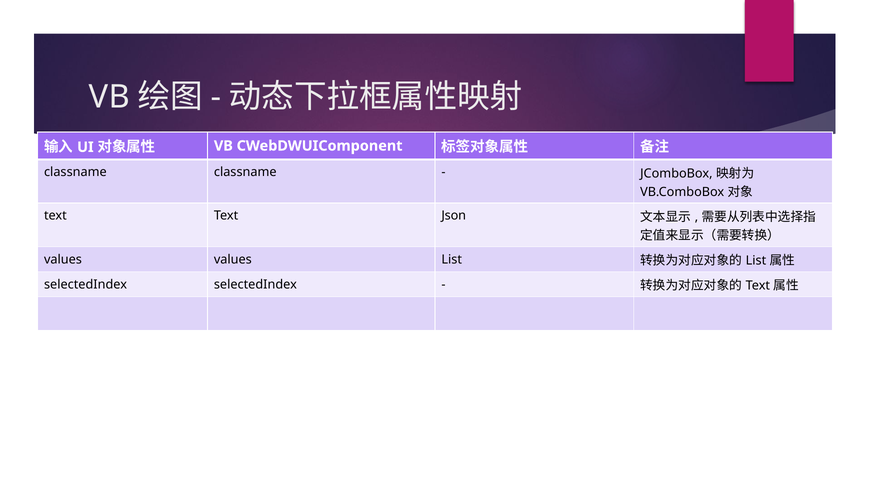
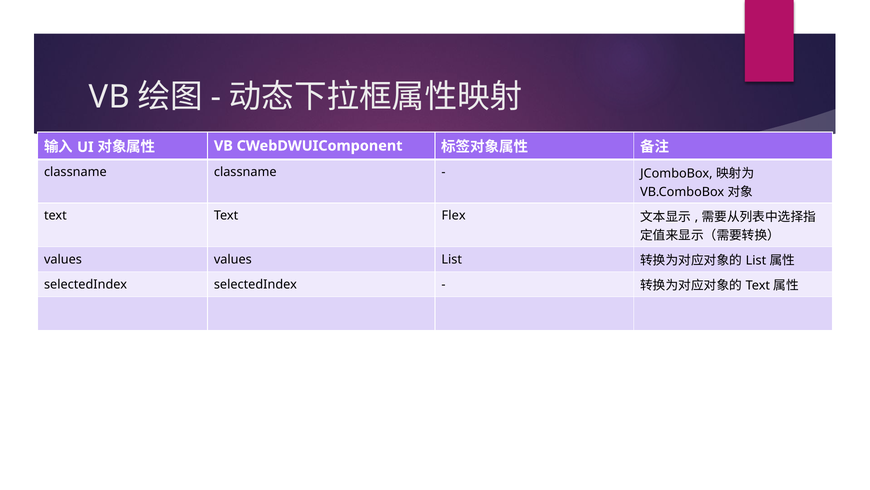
Json: Json -> Flex (454, 215)
